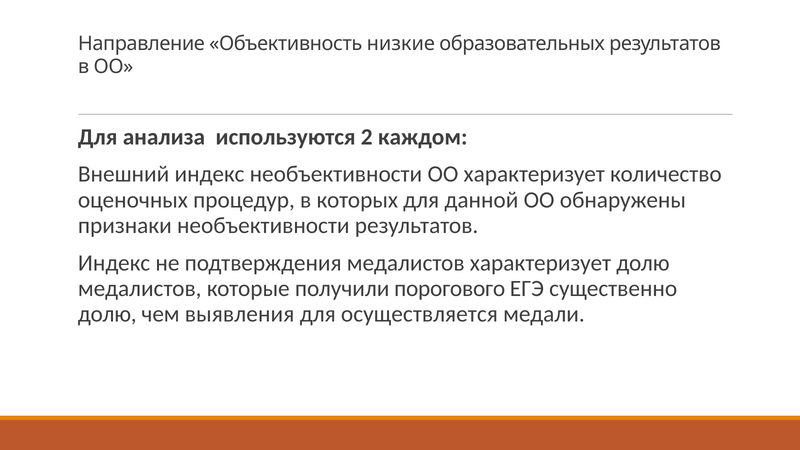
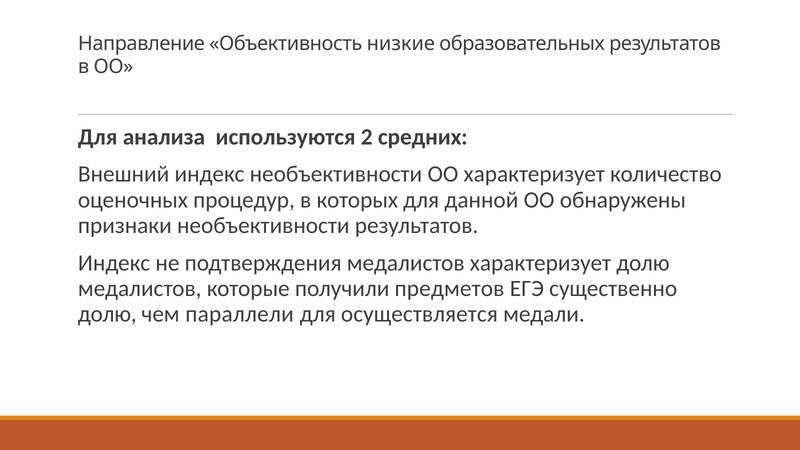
каждом: каждом -> средних (423, 137)
порогового: порогового -> предметов (449, 289)
выявления: выявления -> параллели (240, 314)
